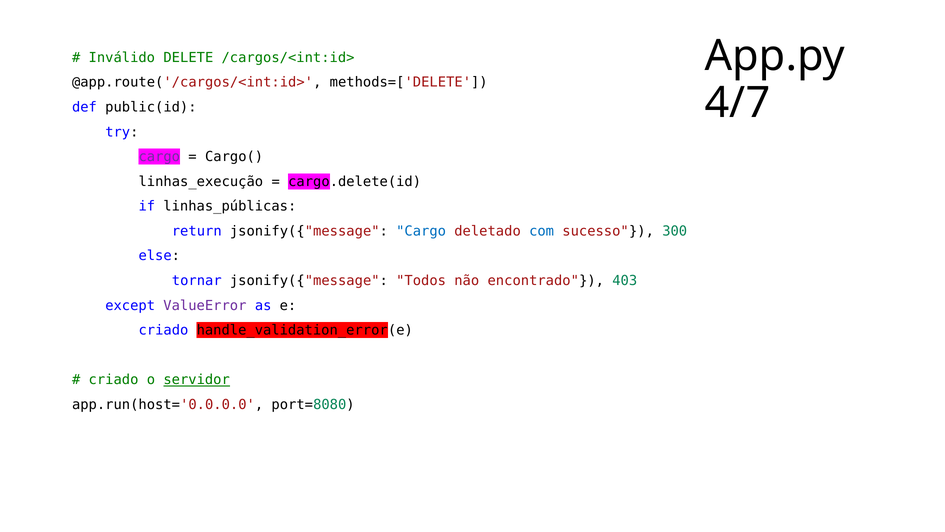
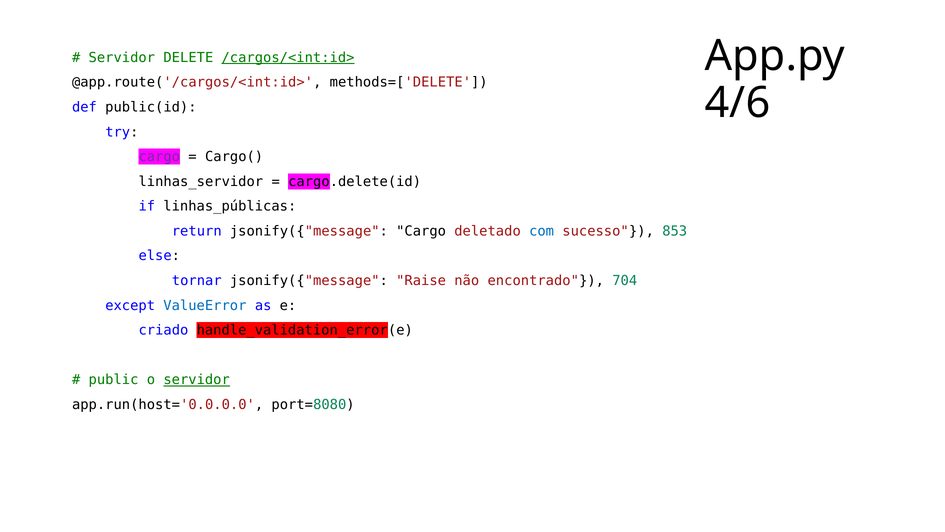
Inválido: Inválido -> Servidor (122, 58)
/cargos/<int:id> underline: none -> present (288, 58)
4/7: 4/7 -> 4/6 (738, 103)
linhas_execução: linhas_execução -> linhas_servidor (201, 181)
Cargo colour: blue -> black (421, 231)
300: 300 -> 853 (675, 231)
Todos: Todos -> Raise (421, 281)
403: 403 -> 704 (625, 281)
ValueError colour: purple -> blue (205, 305)
criado: criado -> public (114, 380)
